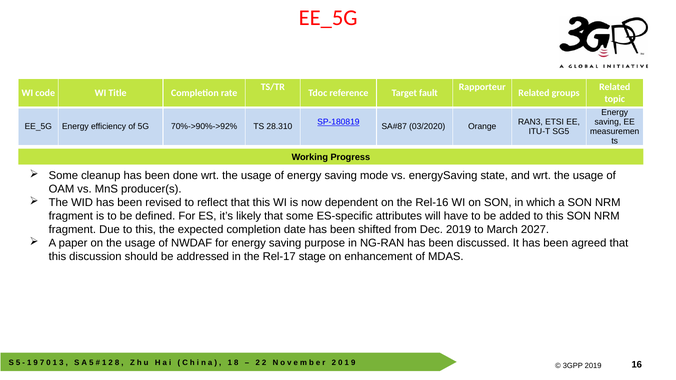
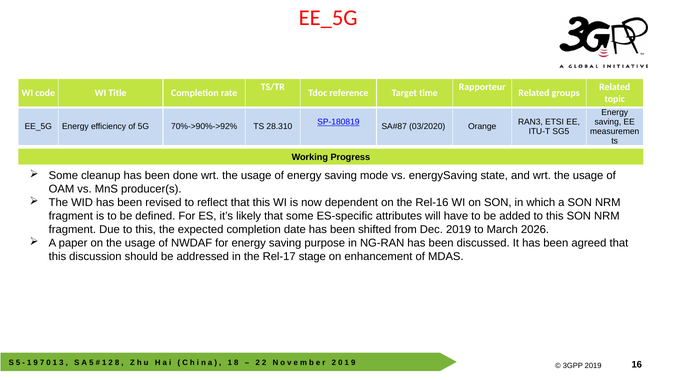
fault: fault -> time (428, 93)
2027: 2027 -> 2026 (535, 230)
